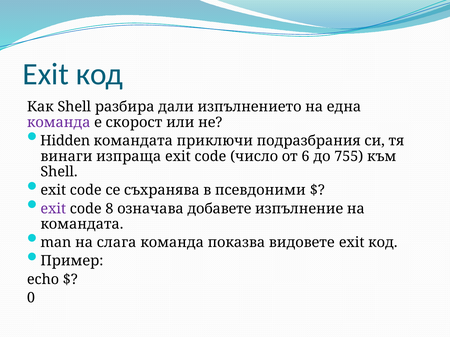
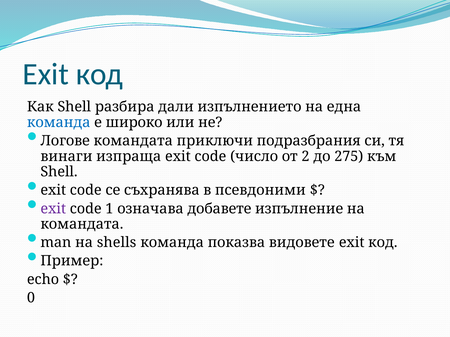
команда colour: purple -> blue (59, 123)
скорост: скорост -> широко (134, 123)
Hidden: Hidden -> Логове (65, 141)
6: 6 -> 2 (305, 157)
755: 755 -> 275 (349, 157)
8: 8 -> 1 (109, 209)
слага: слага -> shells (117, 243)
